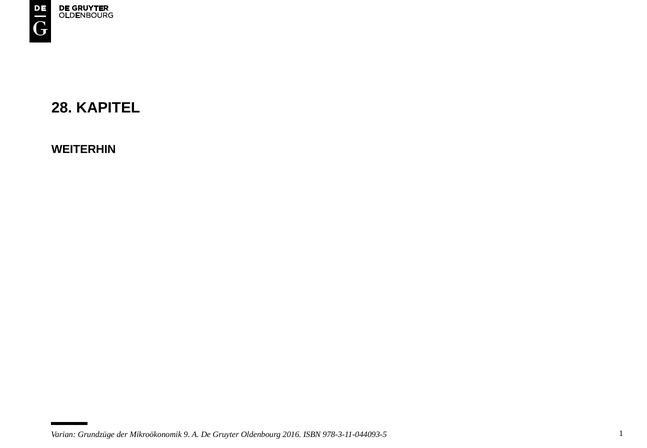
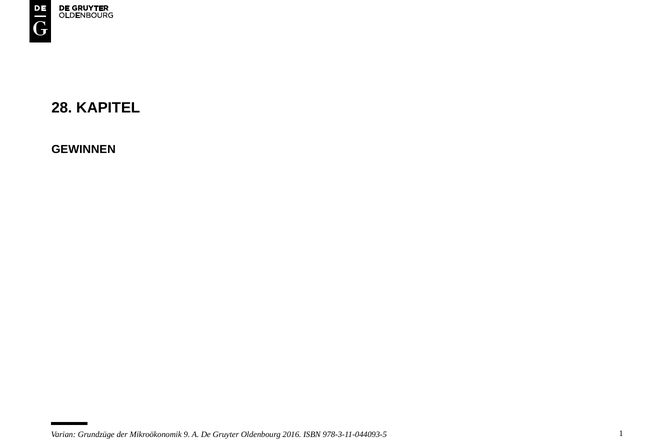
WEITERHIN: WEITERHIN -> GEWINNEN (84, 149)
